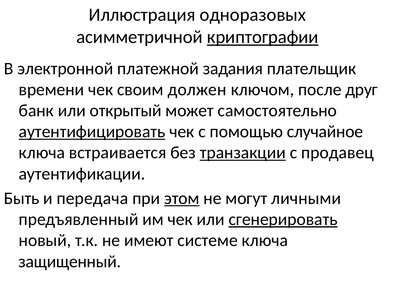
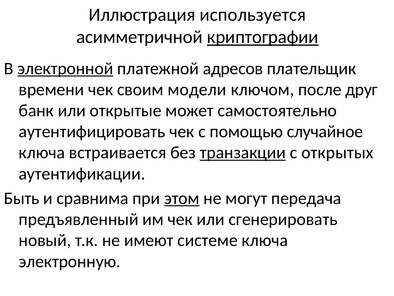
одноразовых: одноразовых -> используется (253, 15)
электронной underline: none -> present (65, 68)
задания: задания -> адресов (233, 68)
должен: должен -> модели (197, 89)
открытый: открытый -> открытые (126, 110)
аутентифицировать underline: present -> none (92, 131)
продавец: продавец -> открытых (337, 152)
передача: передача -> сравнима (93, 198)
личными: личными -> передача (306, 198)
сгенерировать underline: present -> none (283, 219)
защищенный: защищенный -> электронную (70, 261)
